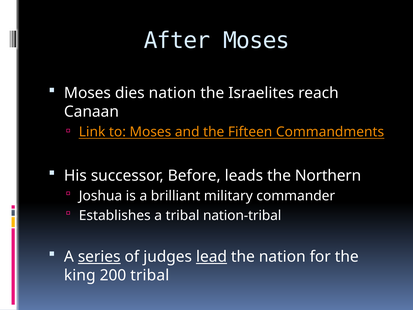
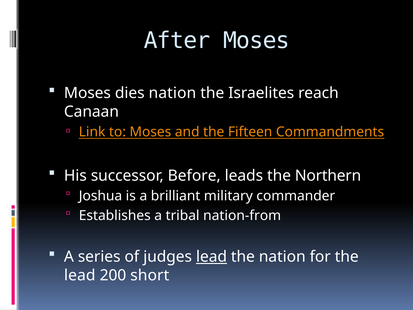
nation-tribal: nation-tribal -> nation-from (242, 215)
series underline: present -> none (99, 257)
king: king -> lead (80, 275)
200 tribal: tribal -> short (150, 275)
